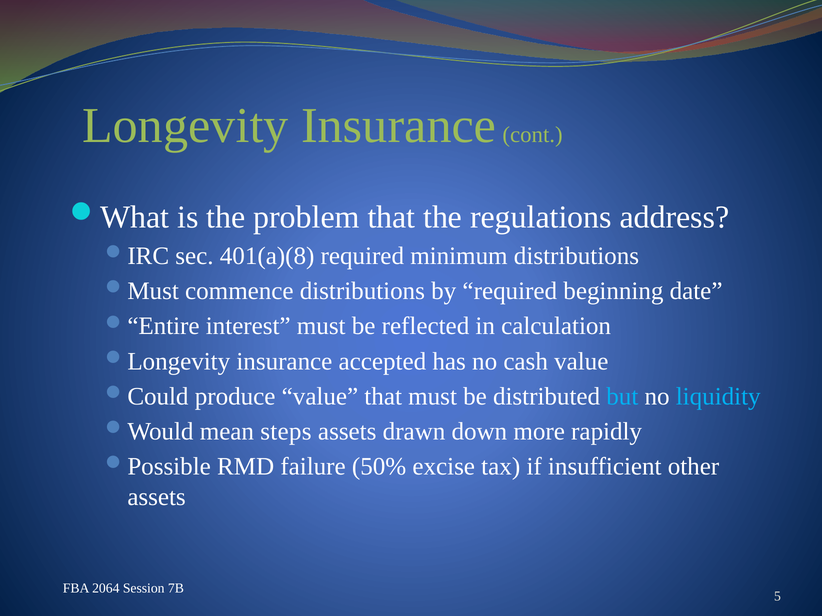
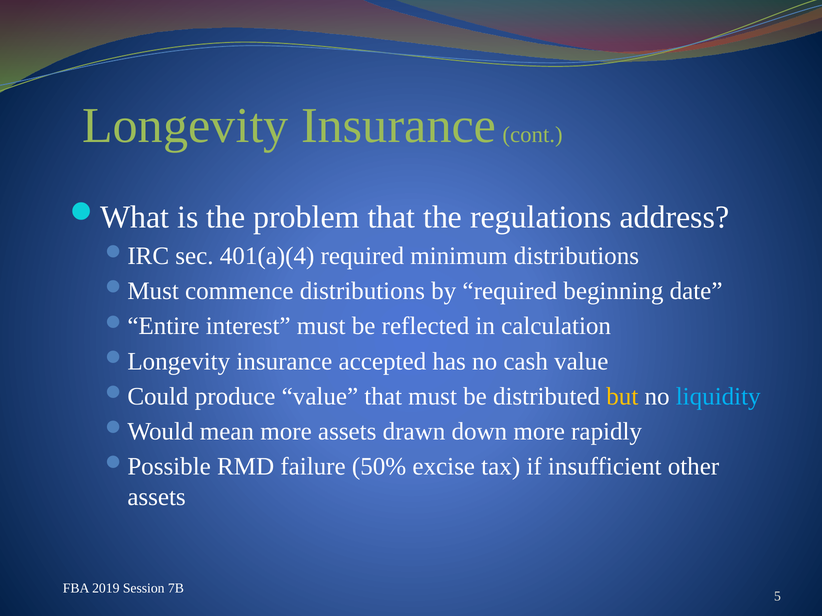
401(a)(8: 401(a)(8 -> 401(a)(4 (267, 256)
but colour: light blue -> yellow (622, 397)
mean steps: steps -> more (286, 432)
2064: 2064 -> 2019 (106, 589)
